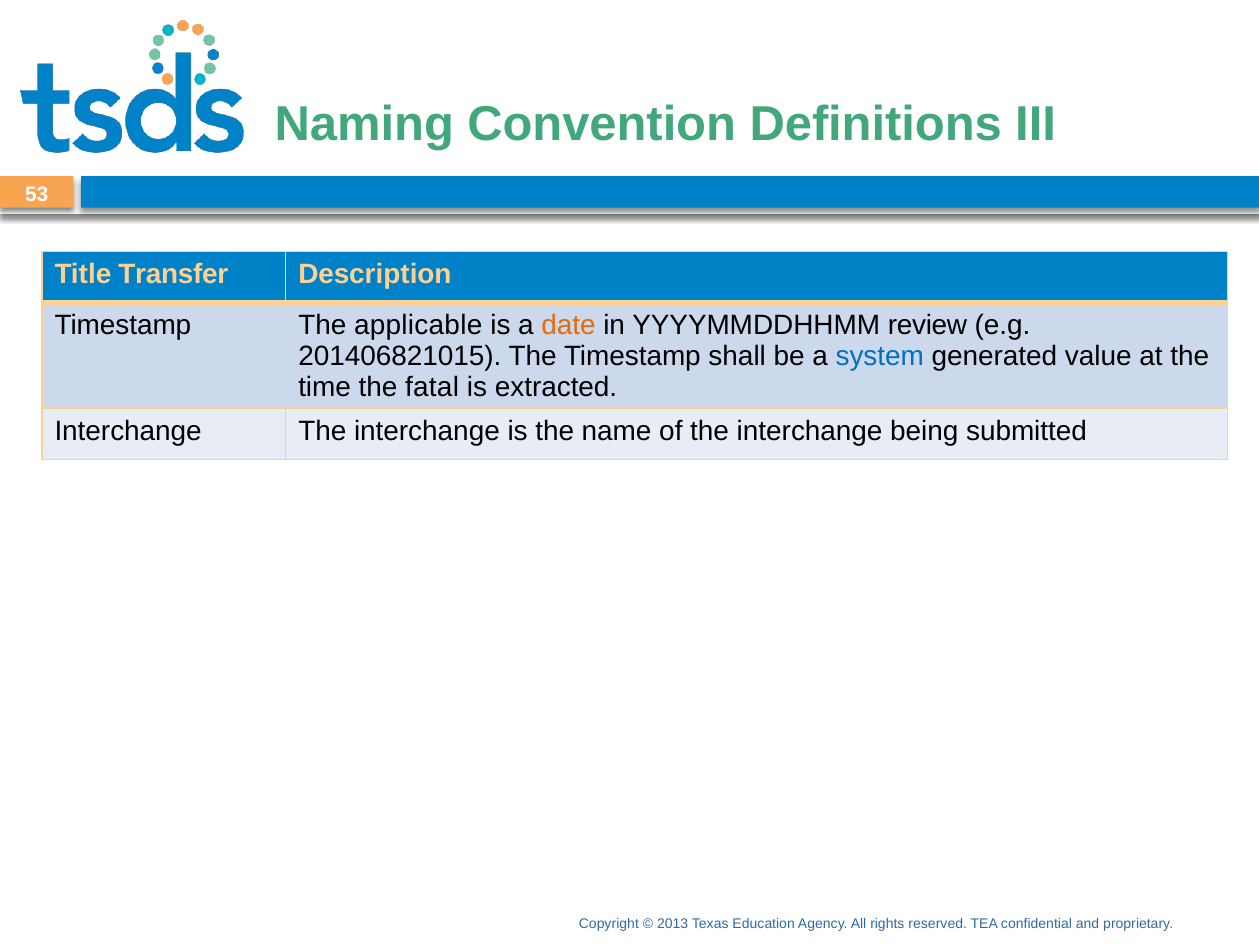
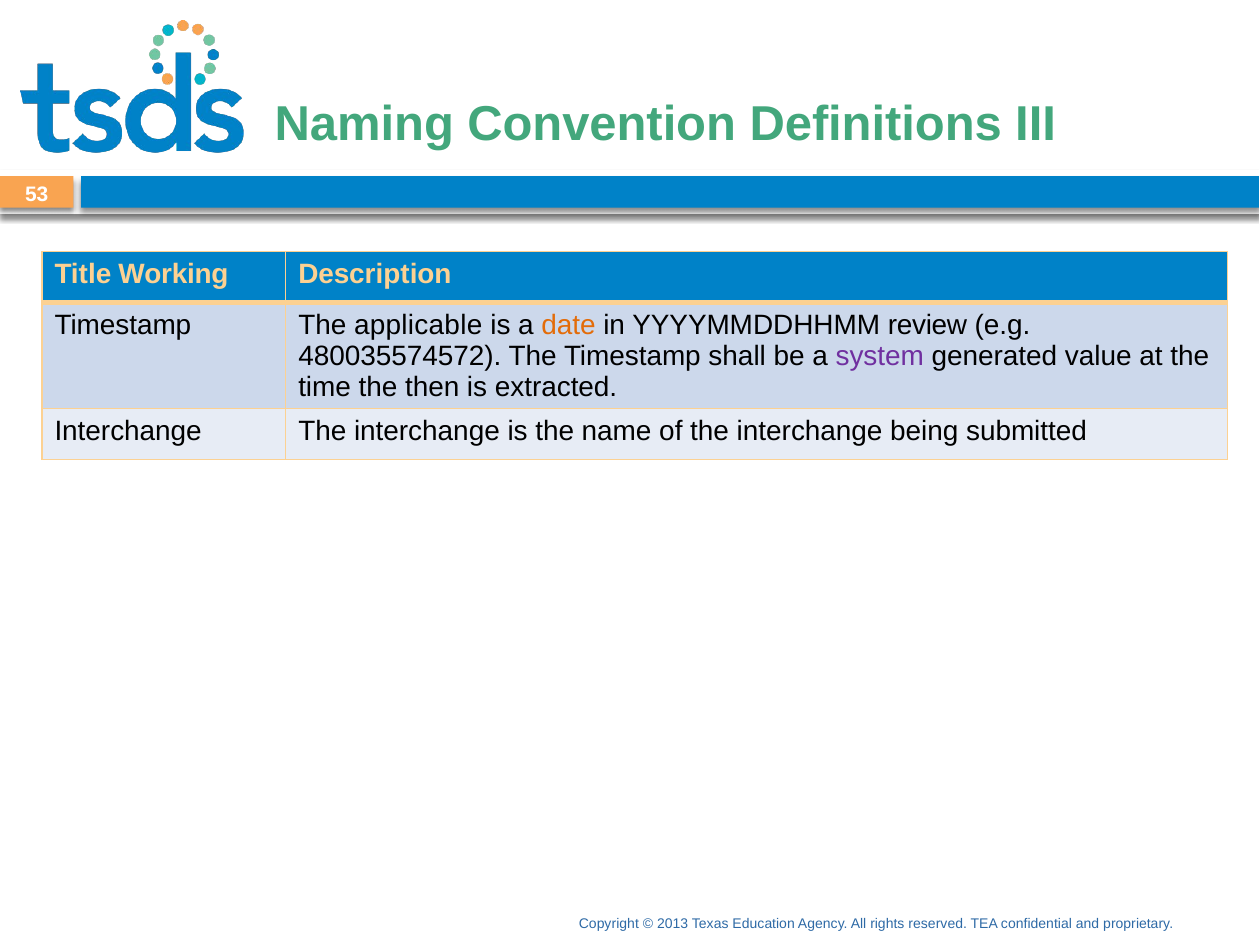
Transfer: Transfer -> Working (173, 274)
201406821015: 201406821015 -> 480035574572 (400, 356)
system colour: blue -> purple (880, 356)
fatal: fatal -> then (432, 387)
